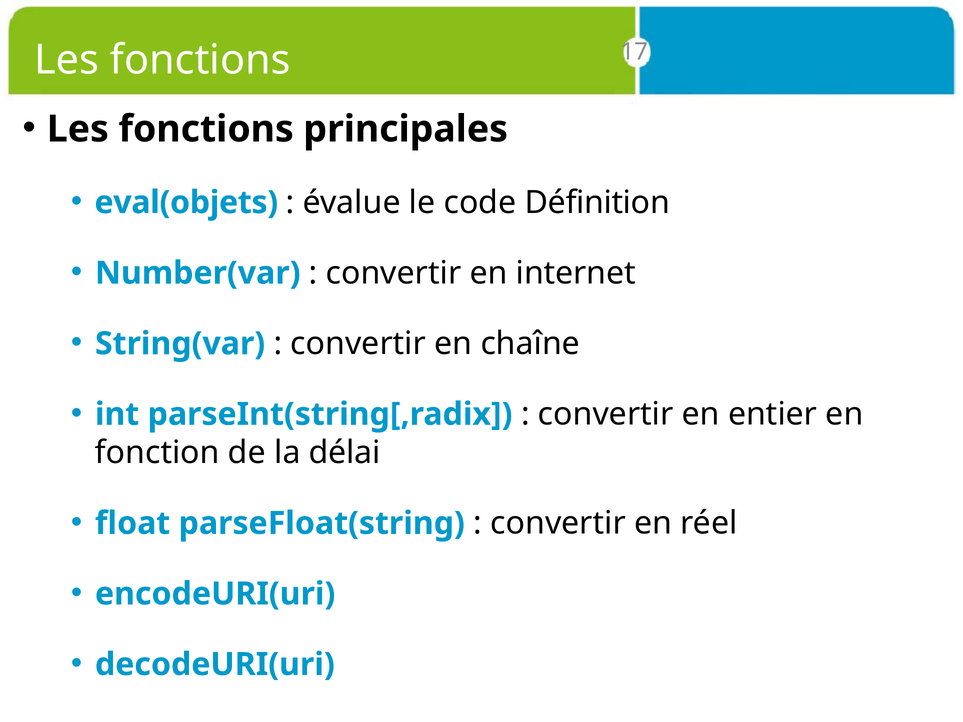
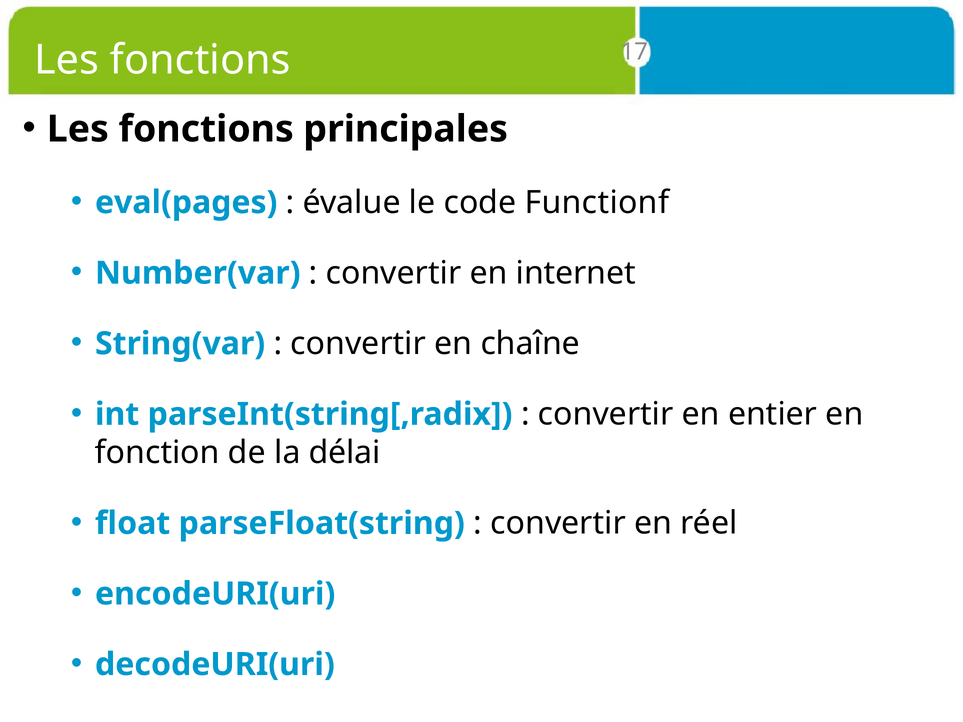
eval(objets: eval(objets -> eval(pages (186, 203)
Définition: Définition -> Functionf (597, 203)
